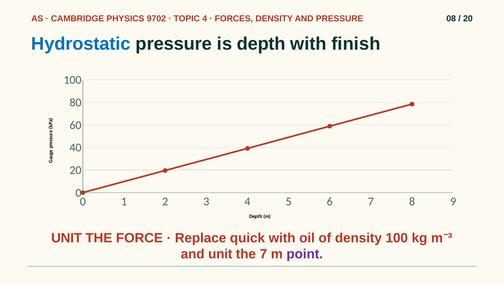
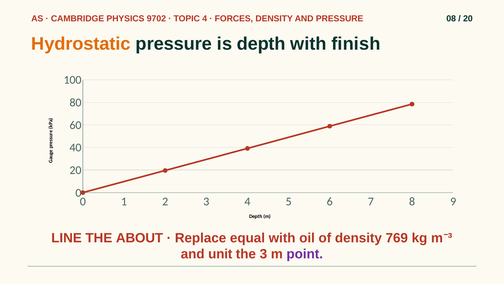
Hydrostatic colour: blue -> orange (81, 44)
UNIT: UNIT -> LINE (67, 238)
FORCE: FORCE -> ABOUT (140, 238)
quick: quick -> equal (247, 238)
density 100: 100 -> 769 (397, 238)
the 7: 7 -> 3 (263, 254)
